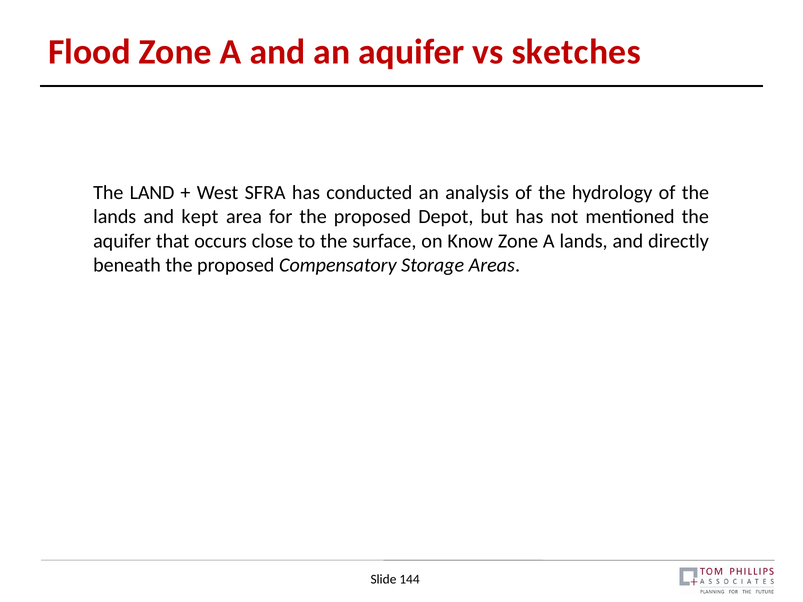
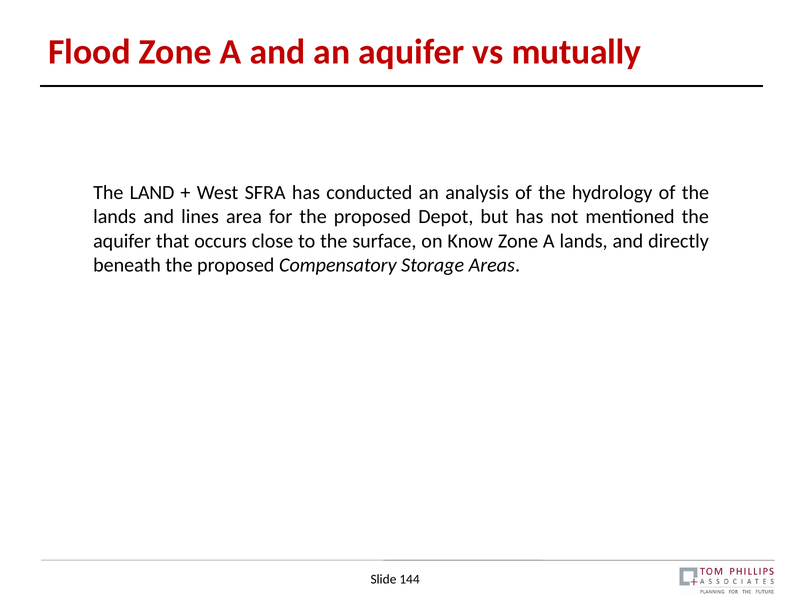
sketches: sketches -> mutually (576, 52)
kept: kept -> lines (200, 217)
